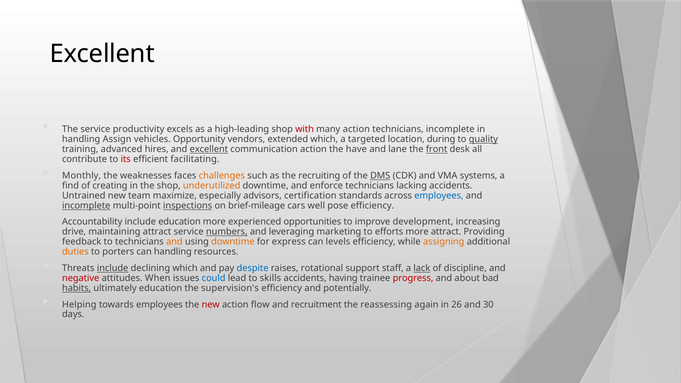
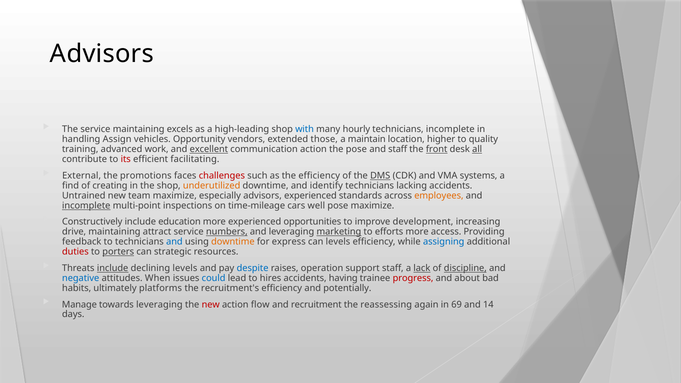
Excellent: Excellent -> Advisors (102, 54)
service productivity: productivity -> maintaining (139, 129)
with colour: red -> blue (305, 129)
many action: action -> hourly (356, 129)
extended which: which -> those (324, 139)
targeted: targeted -> maintain (367, 139)
during: during -> higher (441, 139)
quality underline: present -> none (483, 139)
hires: hires -> work (157, 149)
the have: have -> pose (356, 149)
and lane: lane -> staff (398, 149)
all underline: none -> present (477, 149)
Monthly: Monthly -> External (82, 176)
weaknesses: weaknesses -> promotions (146, 176)
challenges colour: orange -> red (222, 176)
the recruiting: recruiting -> efficiency (319, 176)
enforce: enforce -> identify (326, 186)
advisors certification: certification -> experienced (310, 196)
employees colour: blue -> orange (439, 196)
inspections underline: present -> none (188, 206)
brief-mileage: brief-mileage -> time-mileage (257, 206)
pose efficiency: efficiency -> maximize (372, 206)
Accountability: Accountability -> Constructively (92, 222)
marketing underline: none -> present (339, 232)
more attract: attract -> access (446, 232)
and colour: orange -> blue (174, 242)
assigning colour: orange -> blue (444, 242)
duties colour: orange -> red (75, 252)
porters underline: none -> present (118, 252)
can handling: handling -> strategic (173, 252)
declining which: which -> levels (185, 268)
rotational: rotational -> operation (322, 268)
discipline underline: none -> present (465, 268)
negative colour: red -> blue (81, 278)
skills: skills -> hires (271, 278)
habits underline: present -> none (77, 288)
ultimately education: education -> platforms (161, 288)
supervision's: supervision's -> recruitment's (230, 288)
Helping: Helping -> Manage (79, 305)
towards employees: employees -> leveraging (159, 305)
26: 26 -> 69 (457, 305)
30: 30 -> 14 (488, 305)
